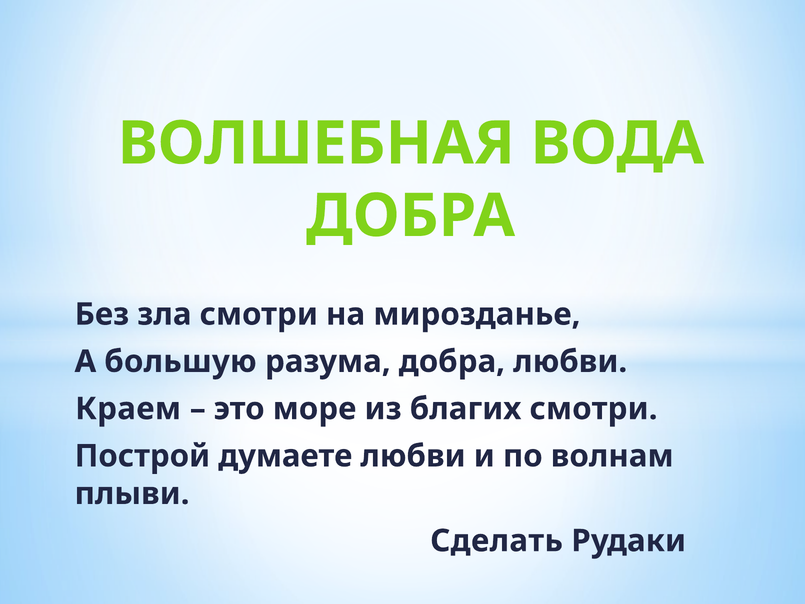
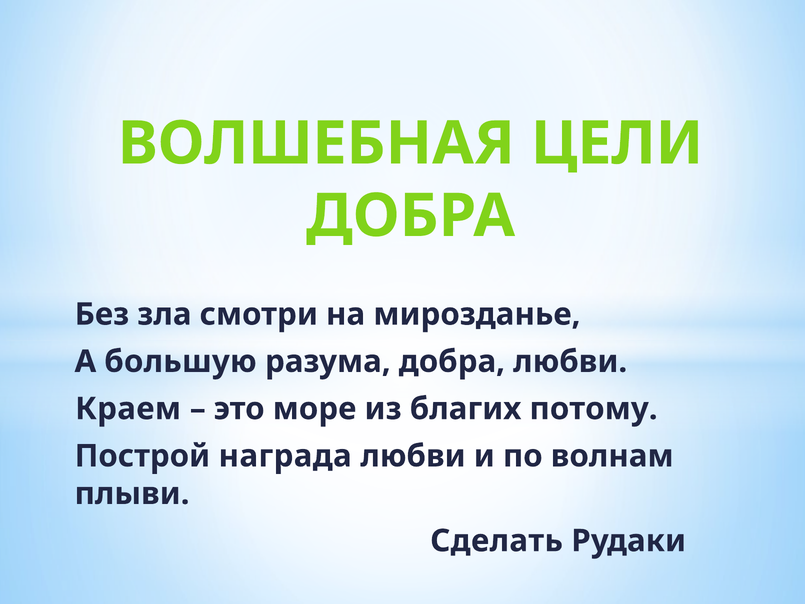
ВОДА: ВОДА -> ЦЕЛИ (617, 143)
благих смотри: смотри -> потому (594, 409)
думаете: думаете -> награда (285, 456)
